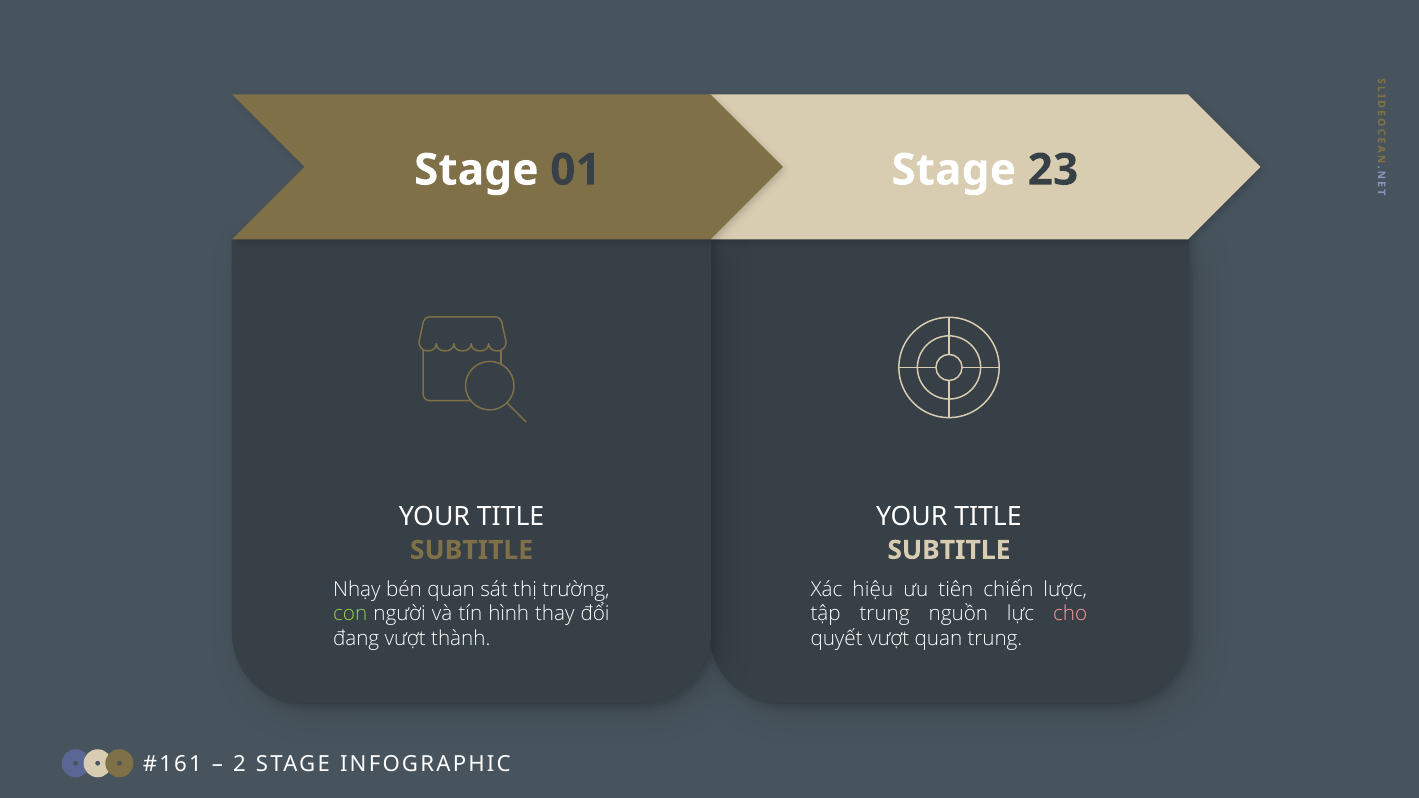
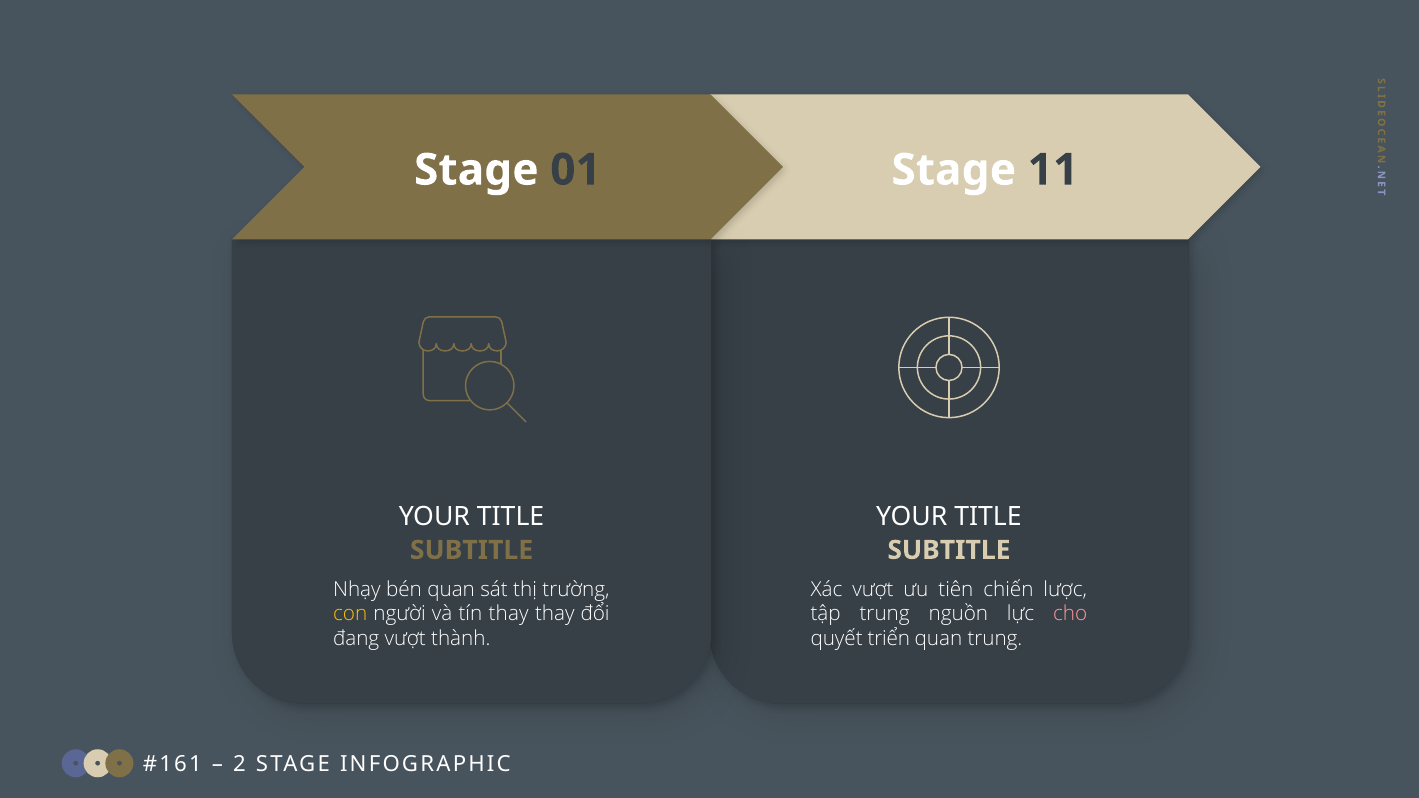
23: 23 -> 11 (1053, 170)
Xác hiệu: hiệu -> vượt (873, 589)
con colour: light green -> yellow (350, 614)
tín hình: hình -> thay (509, 614)
quyết vượt: vượt -> triển (889, 639)
